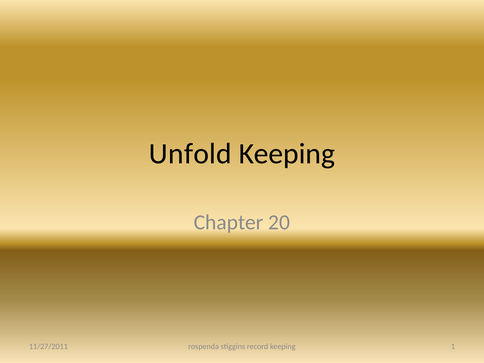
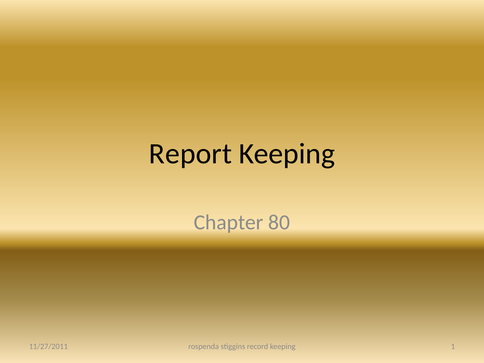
Unfold: Unfold -> Report (190, 154)
20: 20 -> 80 (279, 223)
